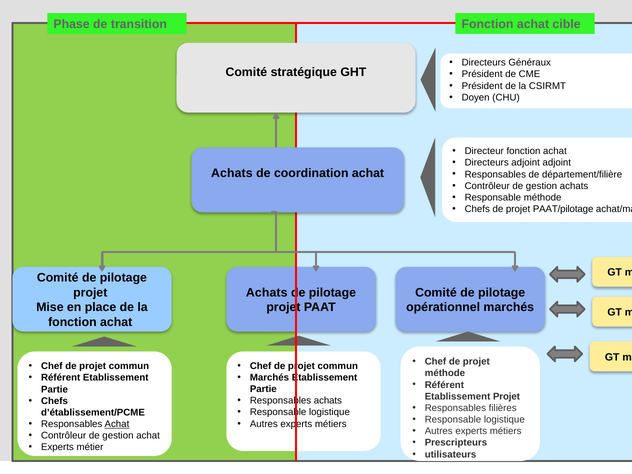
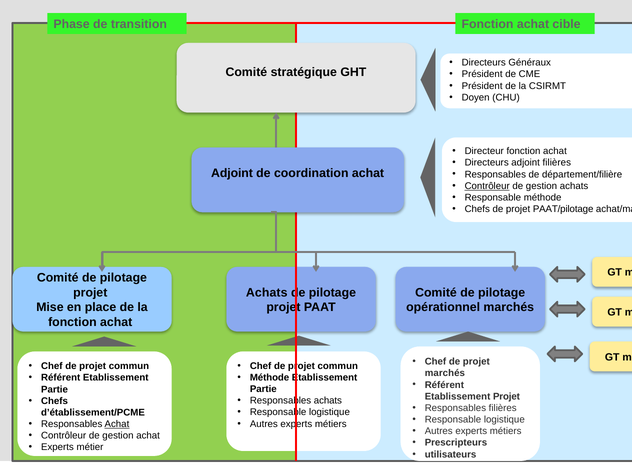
adjoint adjoint: adjoint -> filières (557, 163)
Achats: Achats -> Adjoint (232, 173)
Contrôleur underline: none -> present (487, 186)
méthode: méthode -> marchés (445, 373)
Marchés: Marchés -> Méthode (270, 377)
